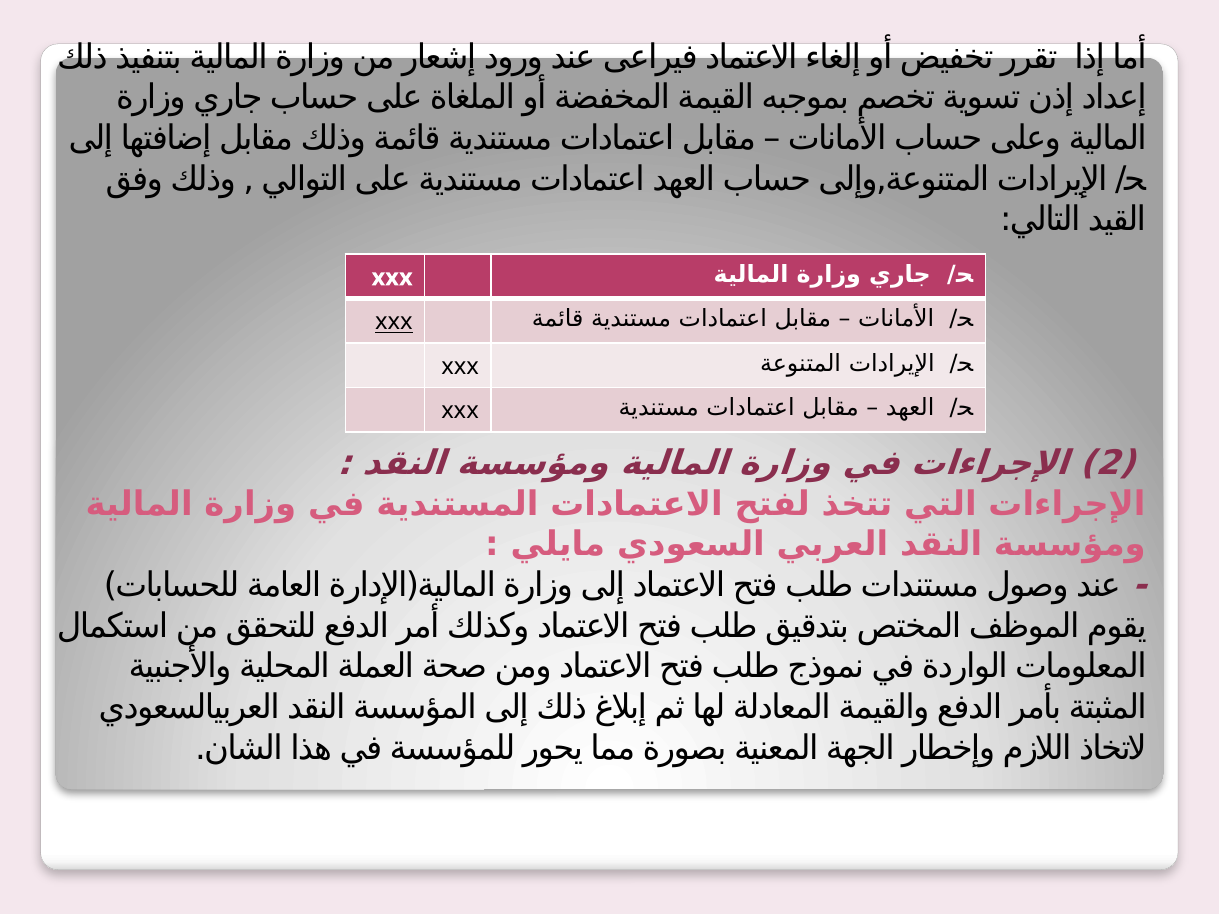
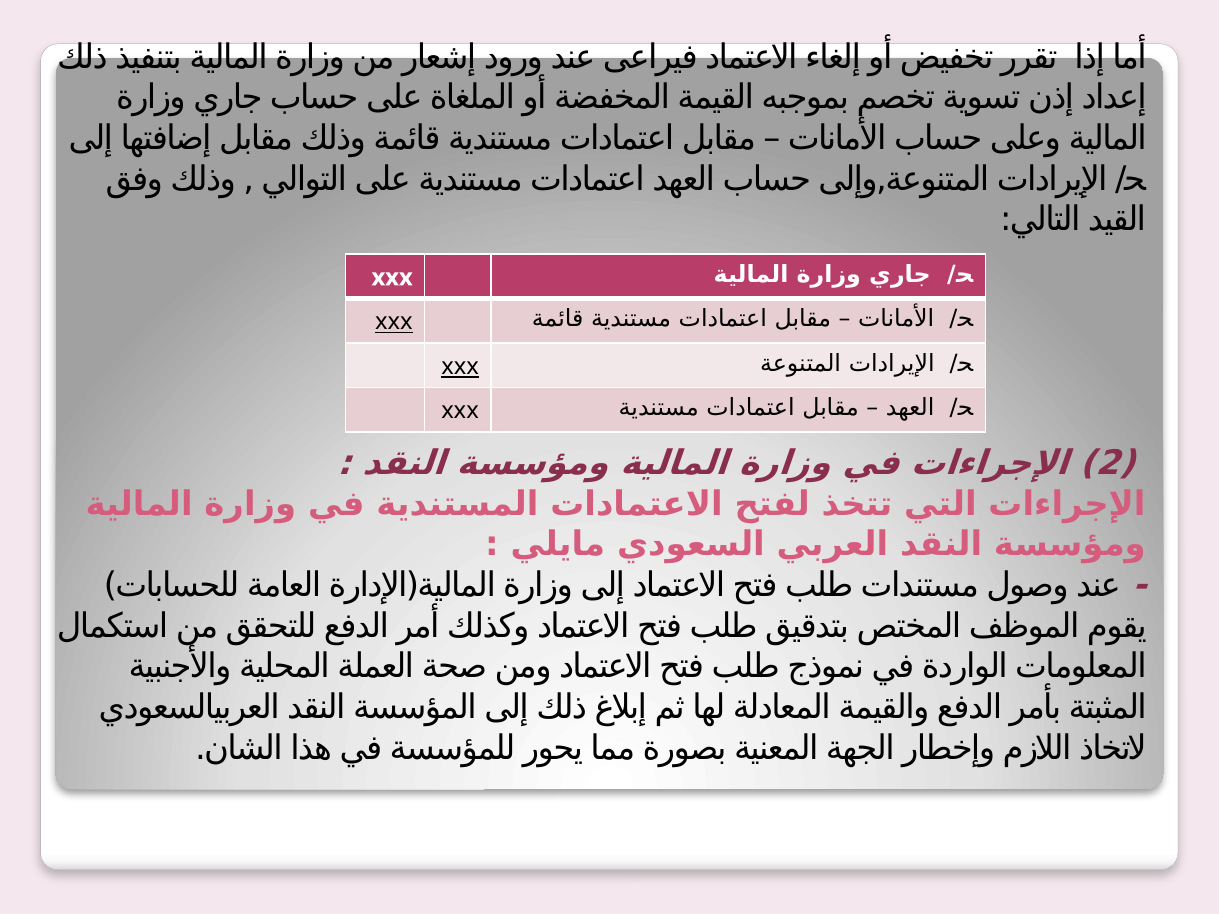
xxx underline: none -> present (460, 367)
